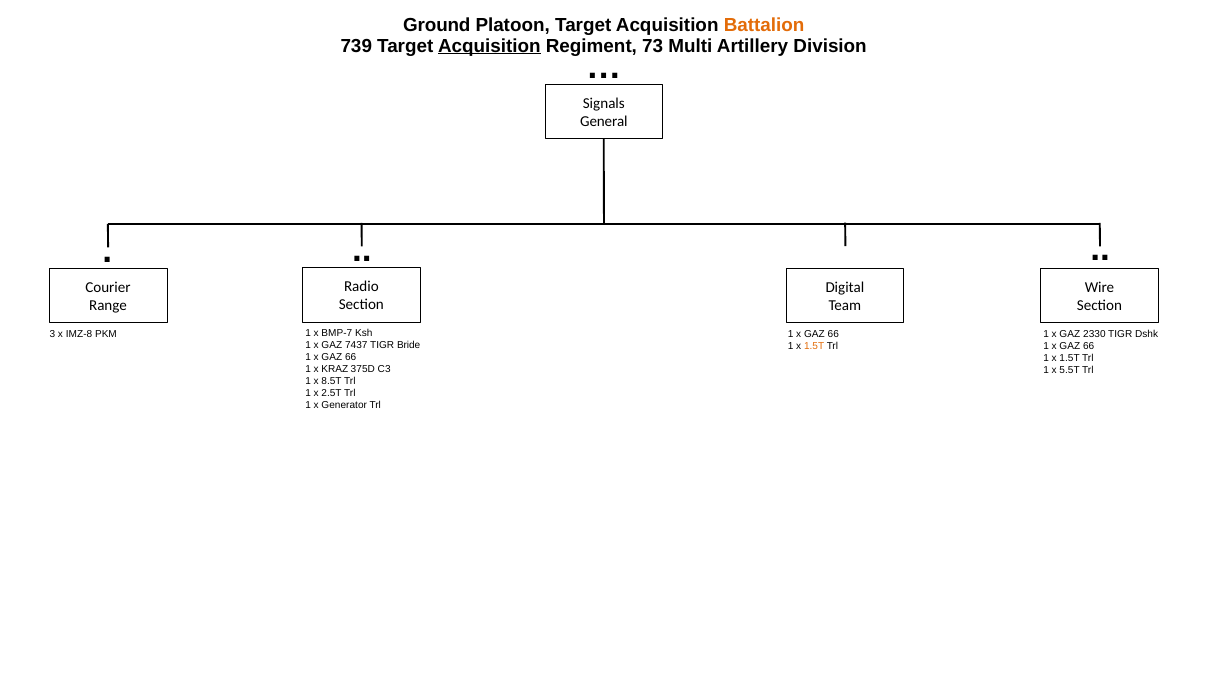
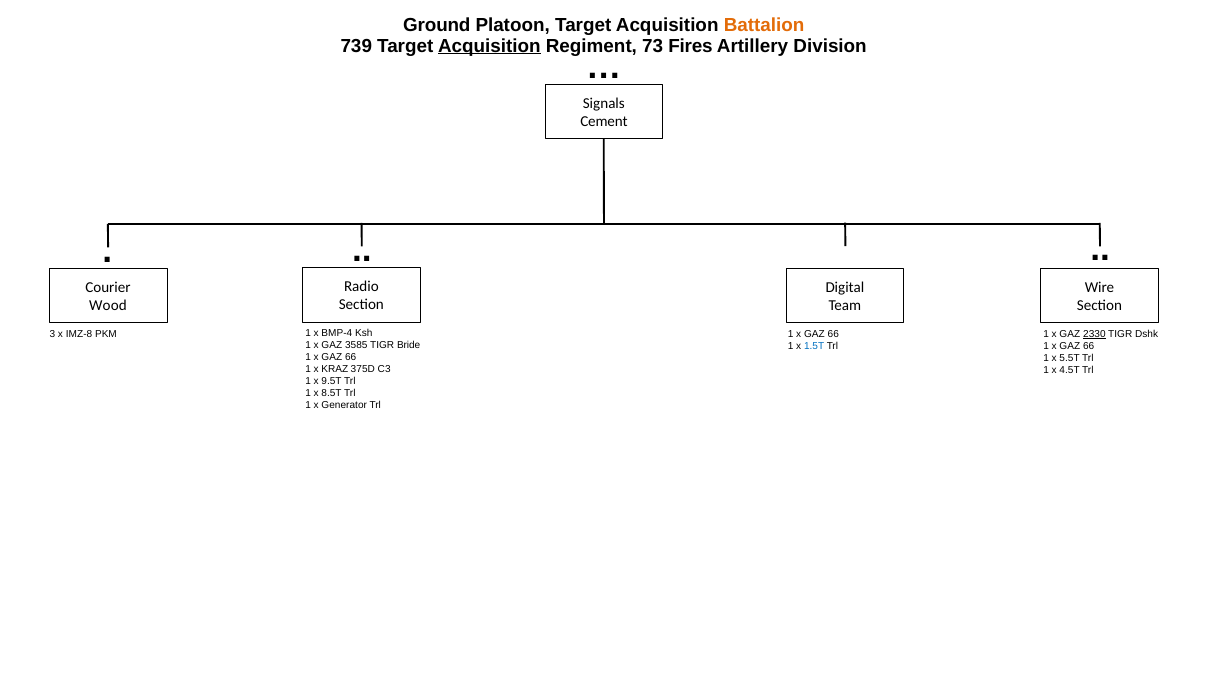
Multi: Multi -> Fires (691, 46)
General: General -> Cement (604, 122)
Range: Range -> Wood (108, 305)
BMP-7: BMP-7 -> BMP-4 (337, 333)
2330 underline: none -> present (1094, 334)
7437: 7437 -> 3585 (356, 345)
1.5T colour: orange -> blue (814, 346)
1.5T: 1.5T -> 5.5T (1070, 358)
5.5T: 5.5T -> 4.5T (1070, 370)
8.5T: 8.5T -> 9.5T (332, 381)
2.5T: 2.5T -> 8.5T (332, 393)
